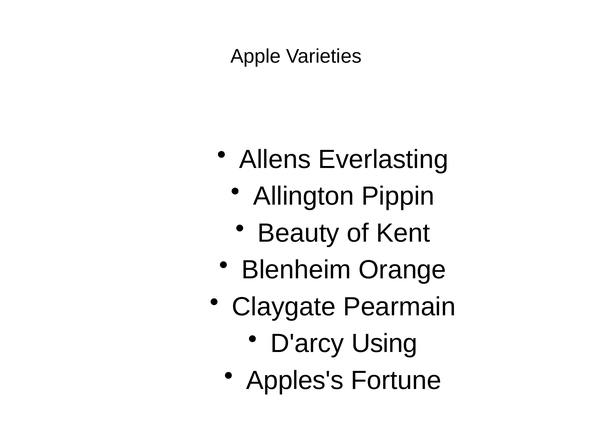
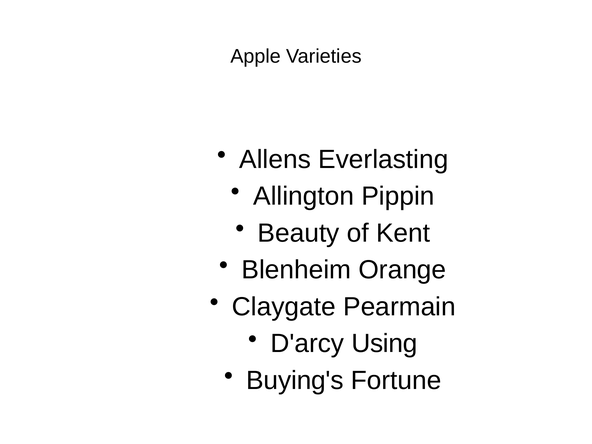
Apples's: Apples's -> Buying's (295, 380)
